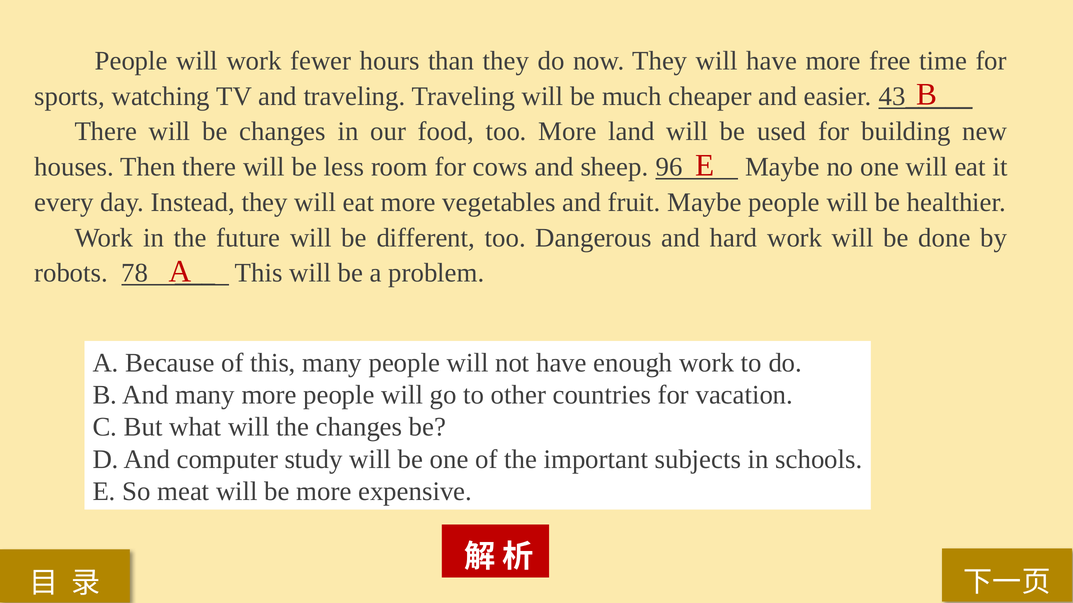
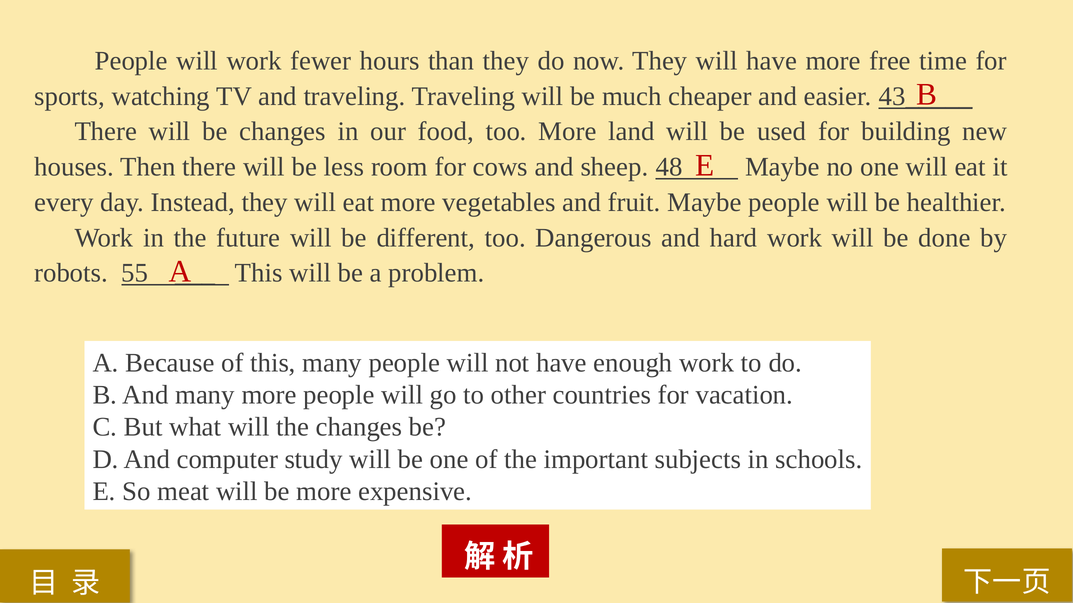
96: 96 -> 48 (669, 167)
78: 78 -> 55 (135, 273)
